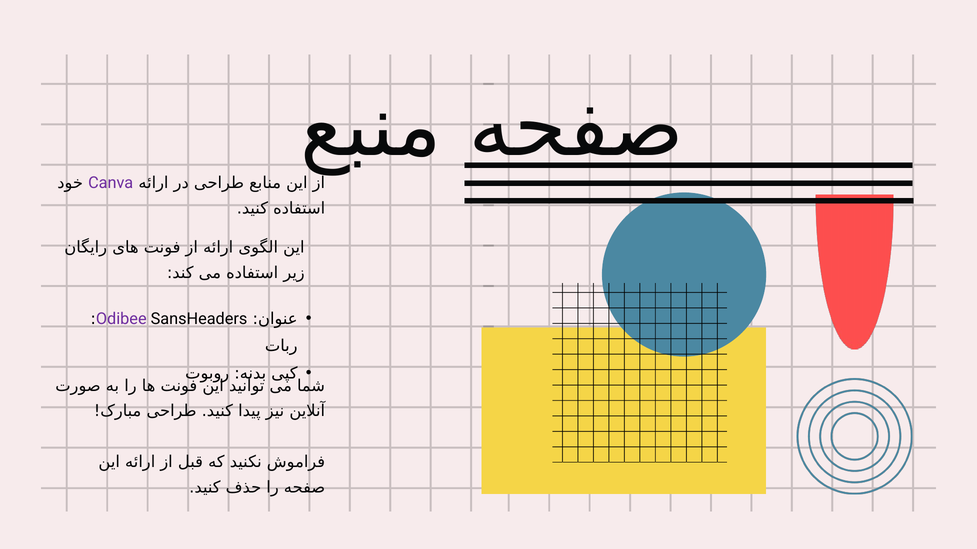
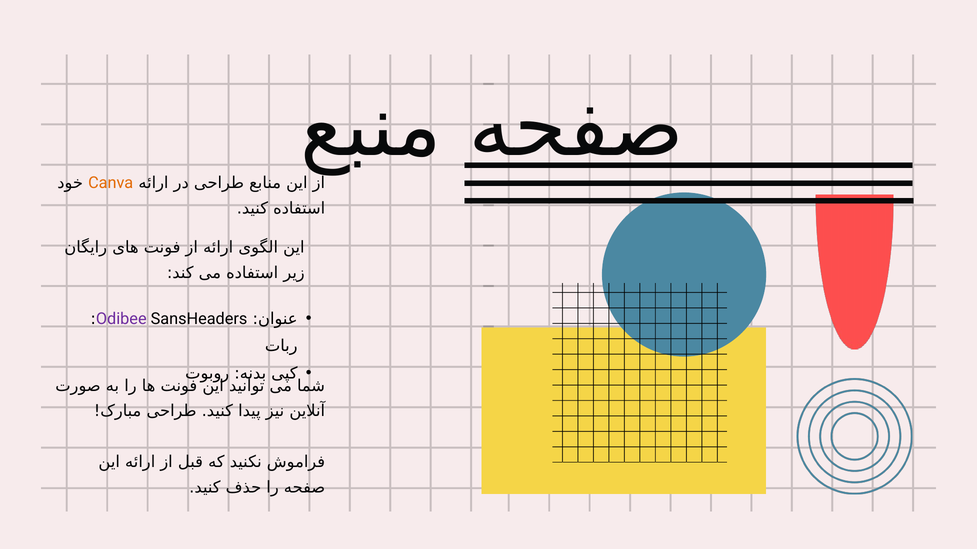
Canva colour: purple -> orange (111, 183)
